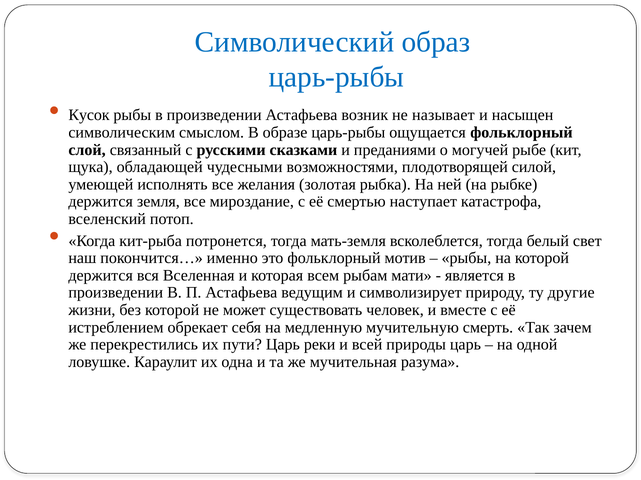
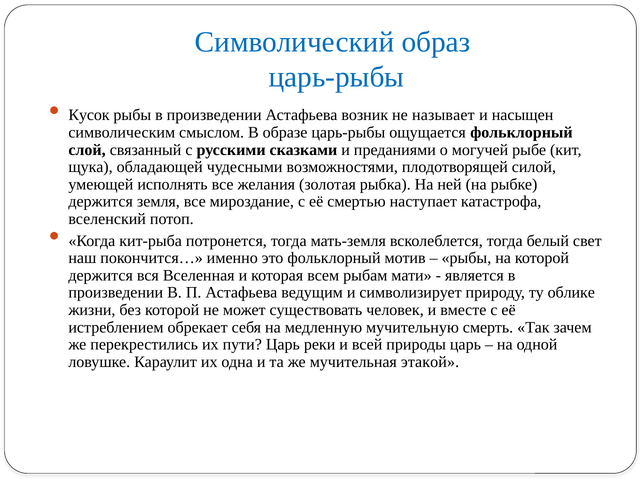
другие: другие -> облике (571, 293)
разума: разума -> этакой (430, 362)
